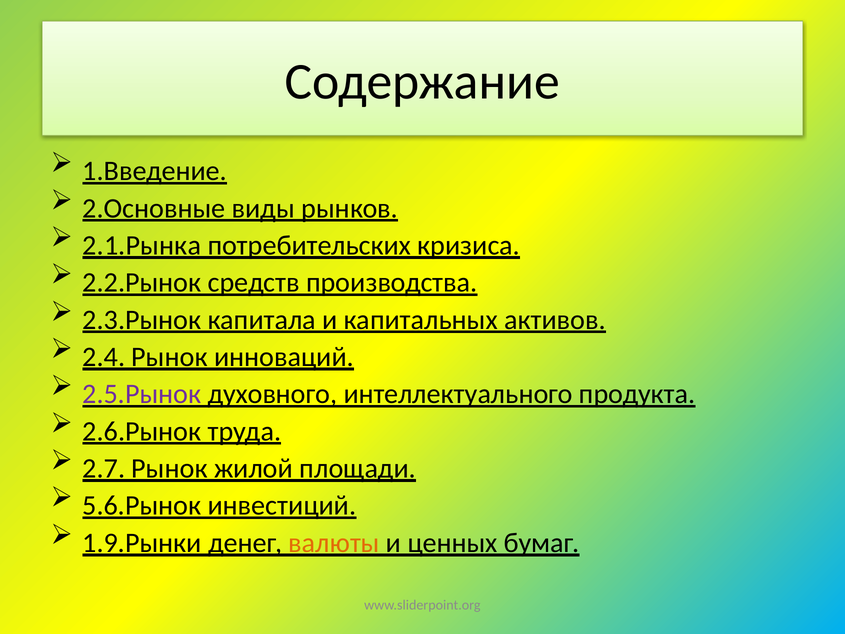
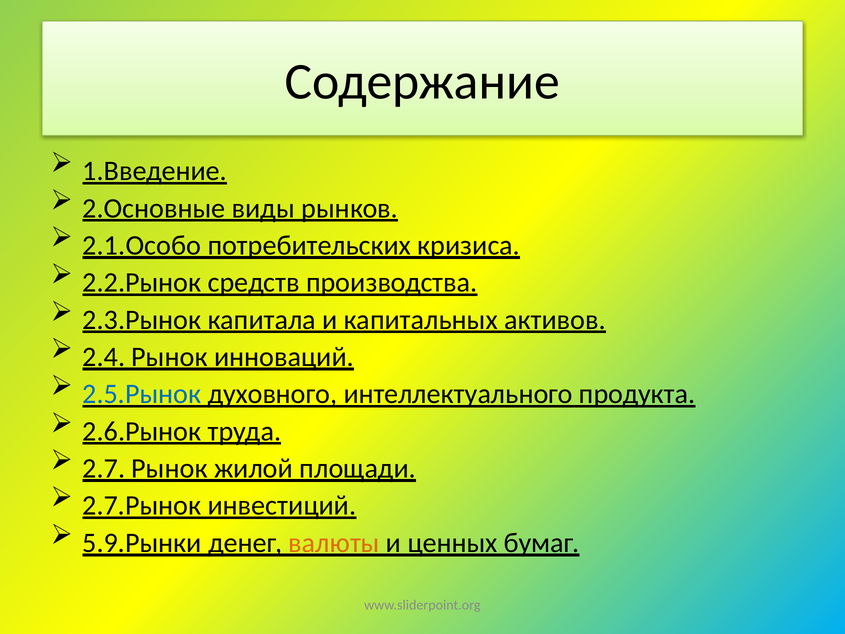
2.1.Рынка: 2.1.Рынка -> 2.1.Особо (142, 245)
2.5.Рынок colour: purple -> blue (142, 394)
5.6.Рынок: 5.6.Рынок -> 2.7.Рынок (142, 505)
1.9.Рынки: 1.9.Рынки -> 5.9.Рынки (142, 543)
